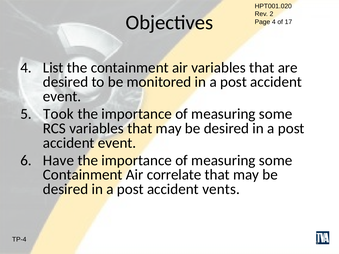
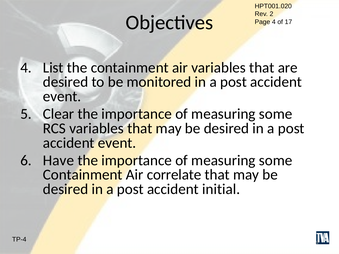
Took: Took -> Clear (59, 114)
vents: vents -> initial (221, 189)
